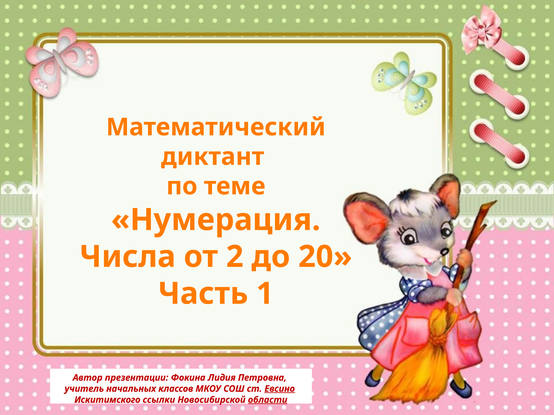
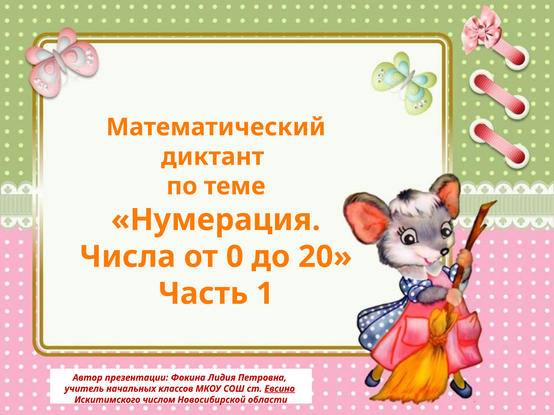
2: 2 -> 0 (235, 257)
ссылки: ссылки -> числом (159, 400)
области underline: present -> none (268, 400)
